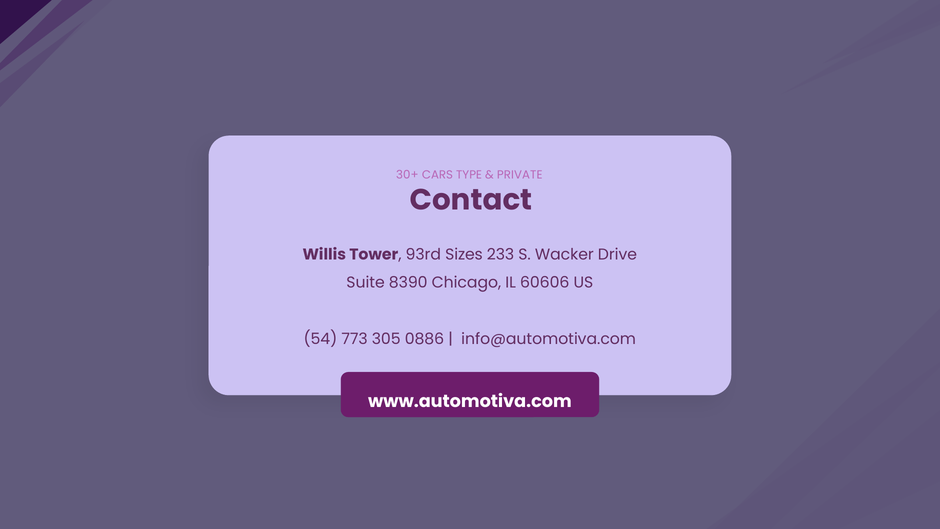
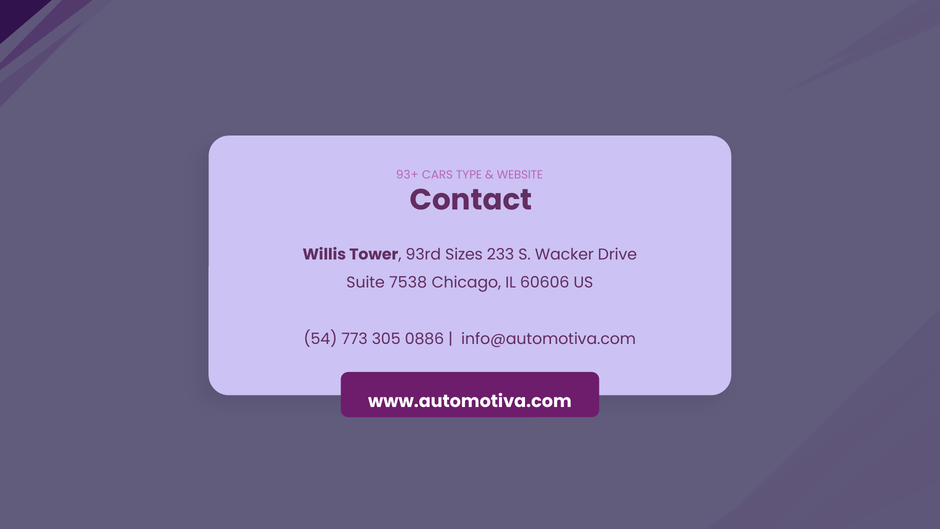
30+: 30+ -> 93+ (407, 175)
PRIVATE: PRIVATE -> WEBSITE (520, 175)
8390: 8390 -> 7538 (408, 282)
